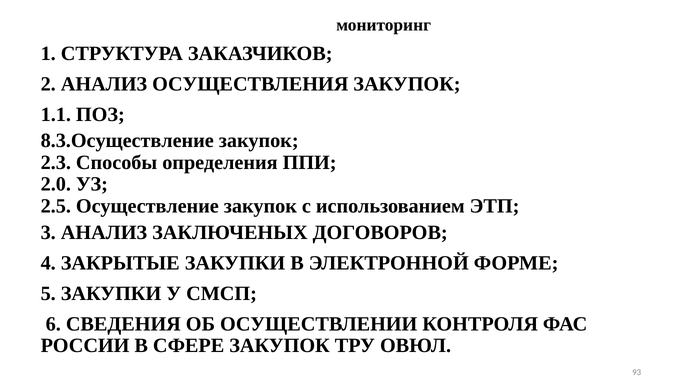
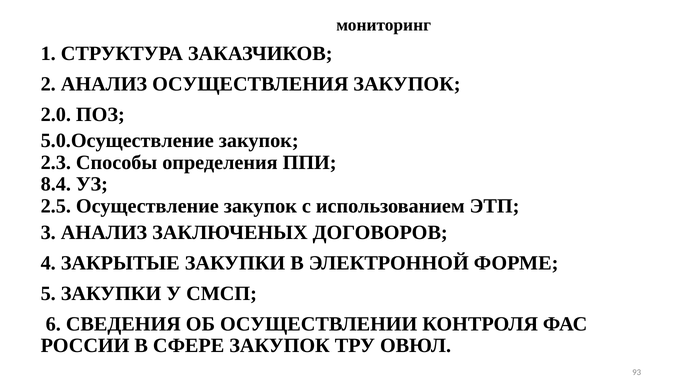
1.1: 1.1 -> 2.0 (56, 115)
8.3.Осуществление: 8.3.Осуществление -> 5.0.Осуществление (127, 141)
2.0: 2.0 -> 8.4 (56, 184)
